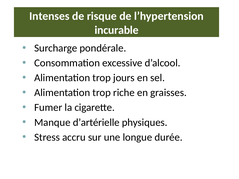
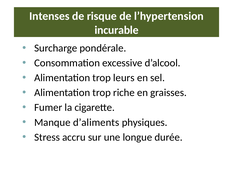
jours: jours -> leurs (124, 78)
d’artérielle: d’artérielle -> d’aliments (96, 123)
